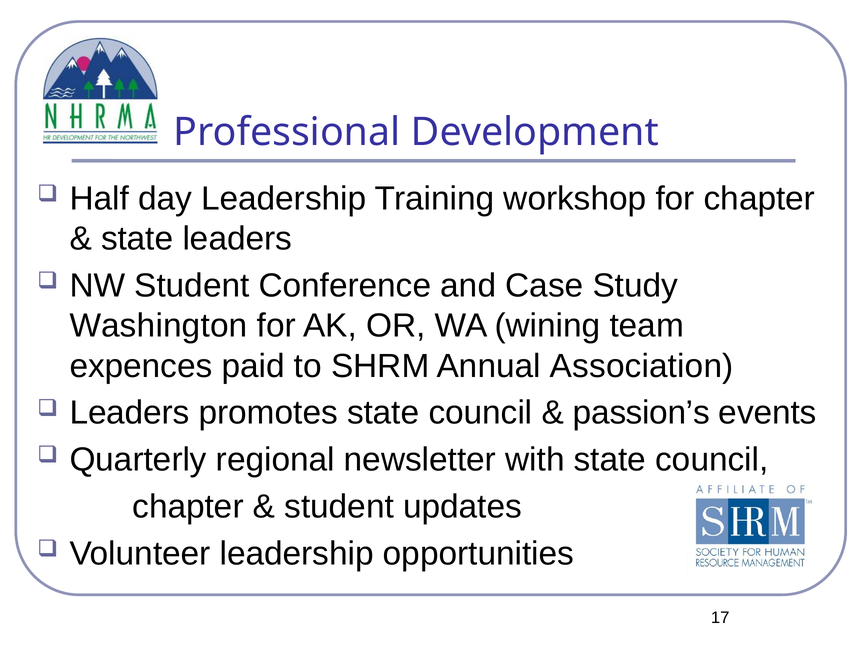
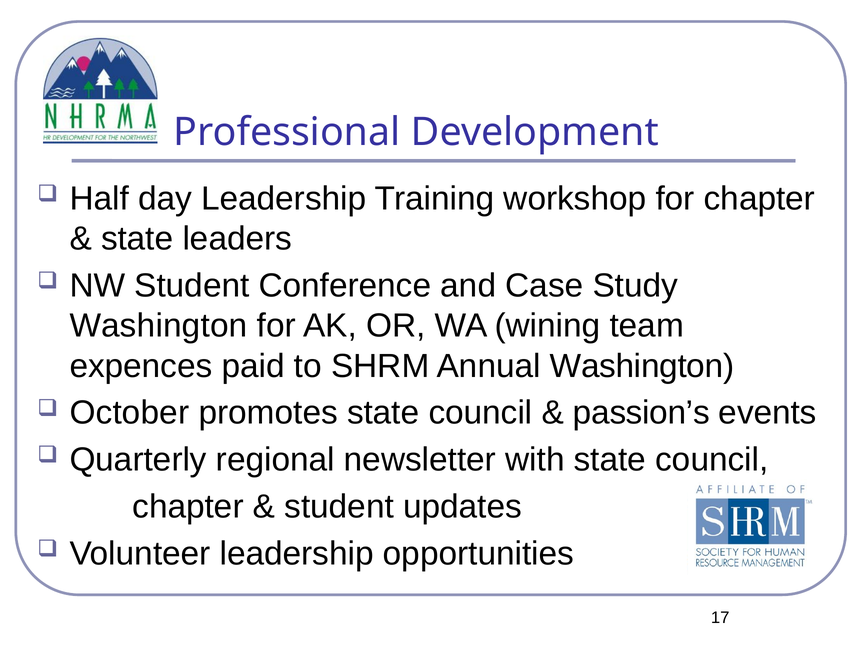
Annual Association: Association -> Washington (642, 366)
Leaders: Leaders -> October (129, 413)
